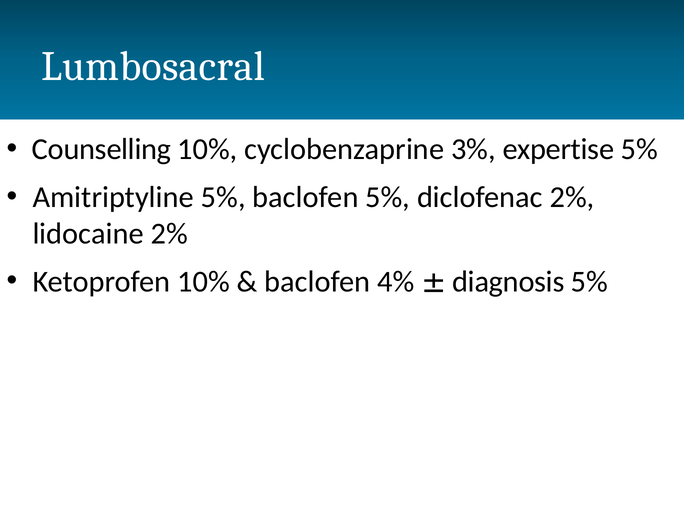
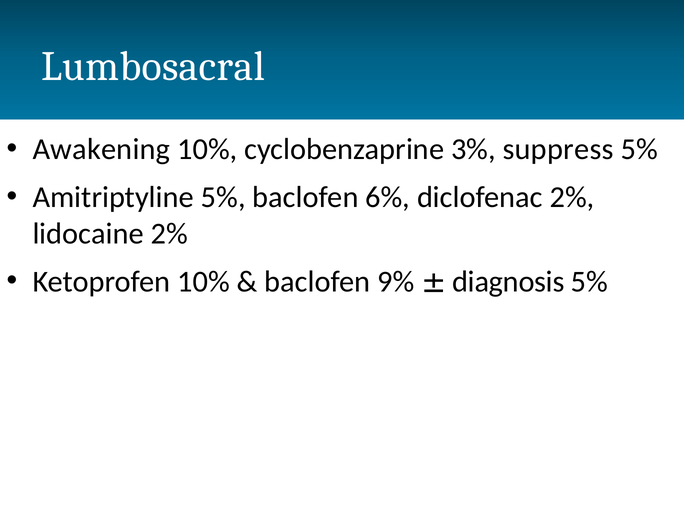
Counselling: Counselling -> Awakening (101, 149)
expertise: expertise -> suppress (558, 149)
baclofen 5%: 5% -> 6% (388, 197)
4%: 4% -> 9% (396, 282)
